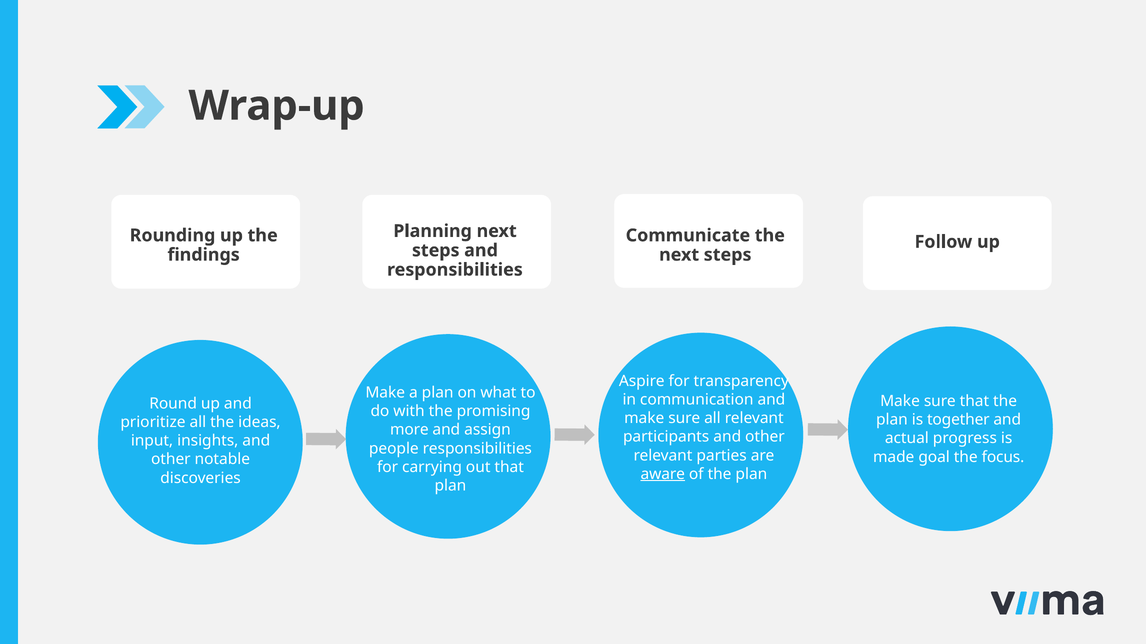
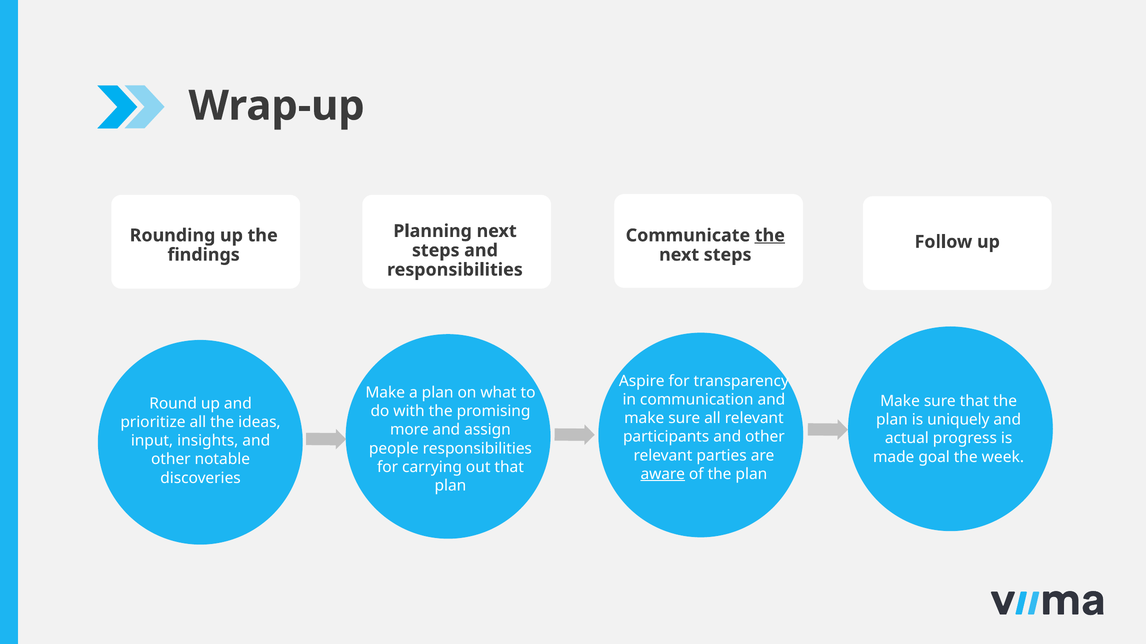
the underline: none -> present (770, 236)
together: together -> uniquely (958, 420)
focus: focus -> week (1003, 457)
